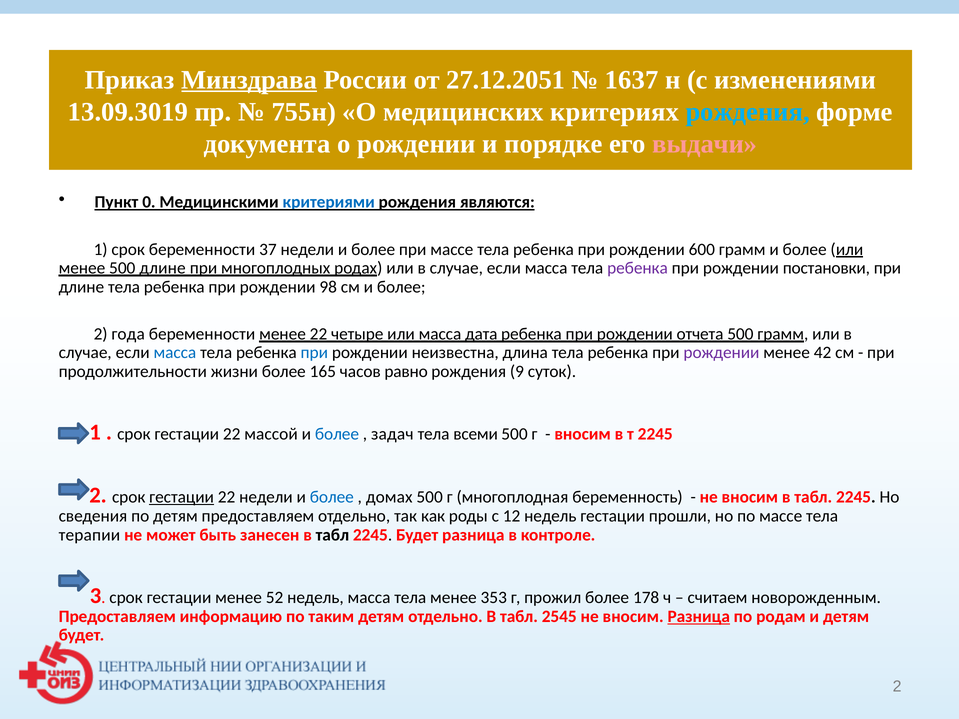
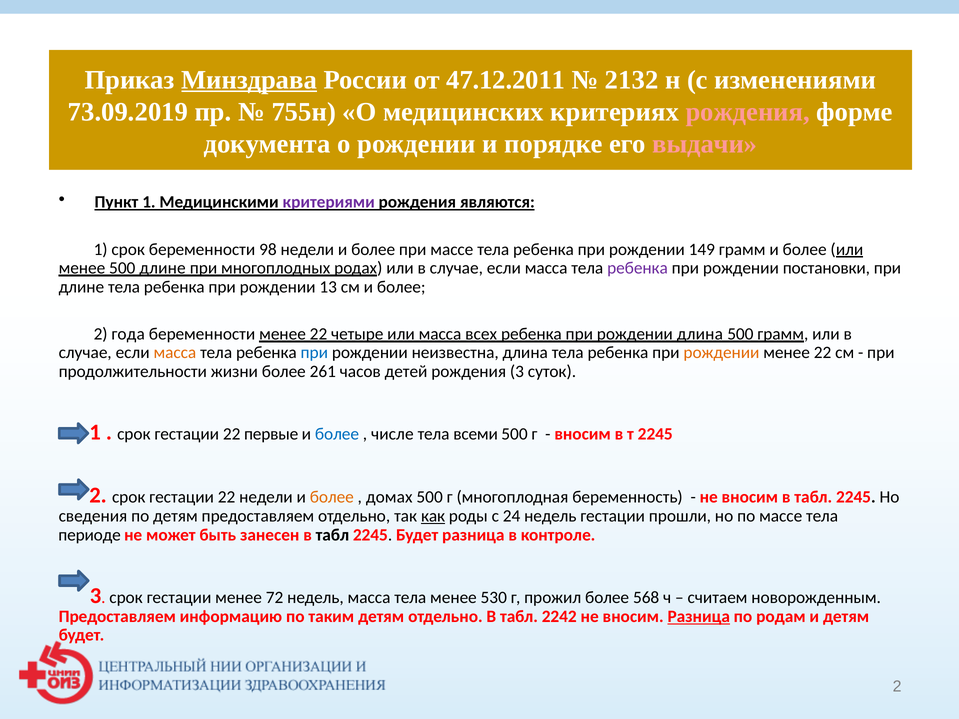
27.12.2051: 27.12.2051 -> 47.12.2011 (506, 80)
1637: 1637 -> 2132 (632, 80)
13.09.3019: 13.09.3019 -> 73.09.2019 (128, 112)
рождения colour: light blue -> pink (748, 112)
Пункт 0: 0 -> 1 (149, 202)
критериями colour: blue -> purple (329, 202)
37: 37 -> 98 (268, 250)
600: 600 -> 149 (702, 250)
98: 98 -> 13 (328, 287)
дата: дата -> всех (481, 334)
рождении отчета: отчета -> длина (700, 334)
масса colour: blue -> orange (175, 353)
рождении colour: purple -> orange (721, 353)
42: 42 -> 22 (823, 353)
165: 165 -> 261 (323, 372)
равно: равно -> детей (406, 372)
рождения 9: 9 -> 3 (517, 372)
массой: массой -> первые (271, 434)
задач: задач -> числе (392, 434)
гестации underline: present -> none (182, 497)
более colour: blue -> orange (332, 497)
как underline: none -> present (433, 516)
12: 12 -> 24 (512, 516)
терапии: терапии -> периоде (90, 535)
52: 52 -> 72 (275, 598)
353: 353 -> 530 (494, 598)
178: 178 -> 568 (646, 598)
2545: 2545 -> 2242 (559, 617)
